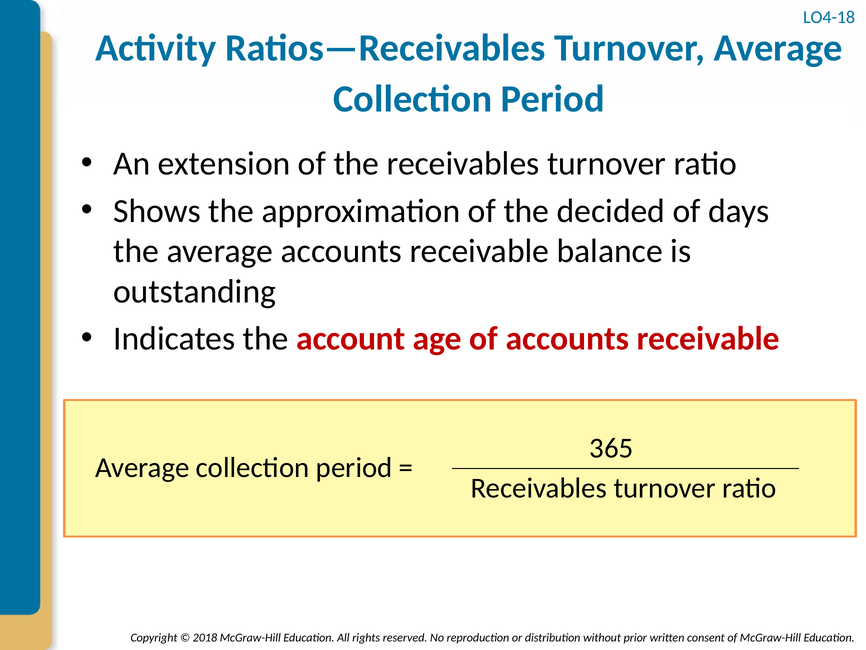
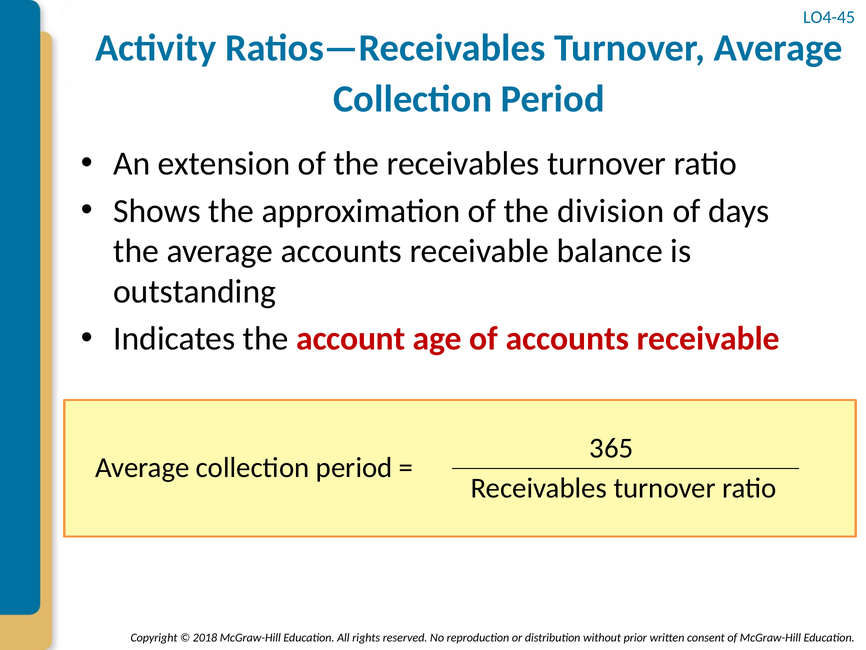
LO4-18: LO4-18 -> LO4-45 (829, 17)
decided: decided -> division (611, 211)
